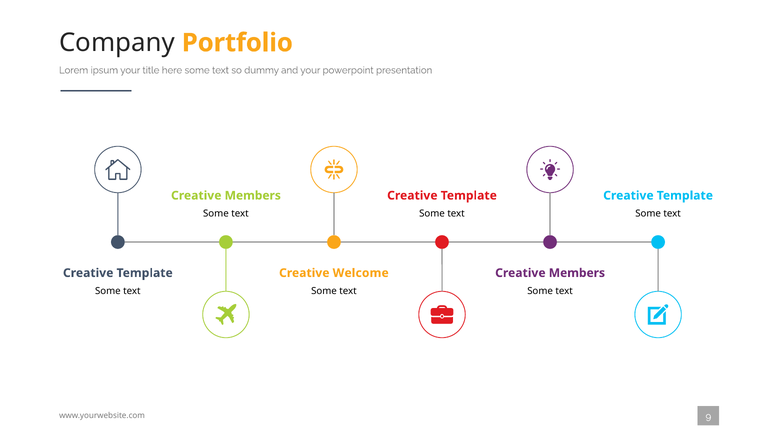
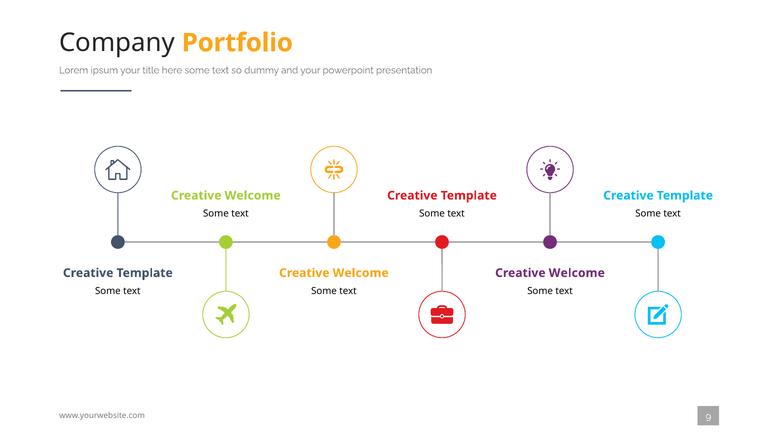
Members: Members -> Welcome (253, 196)
Members: Members -> Welcome (577, 273)
